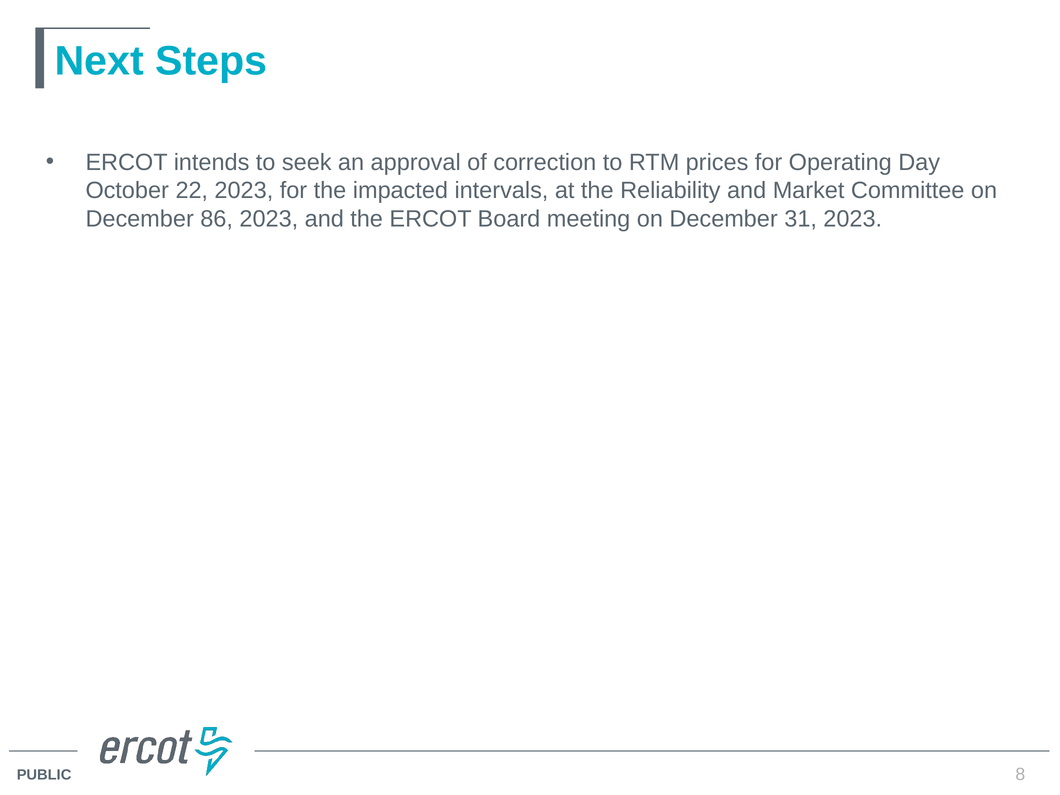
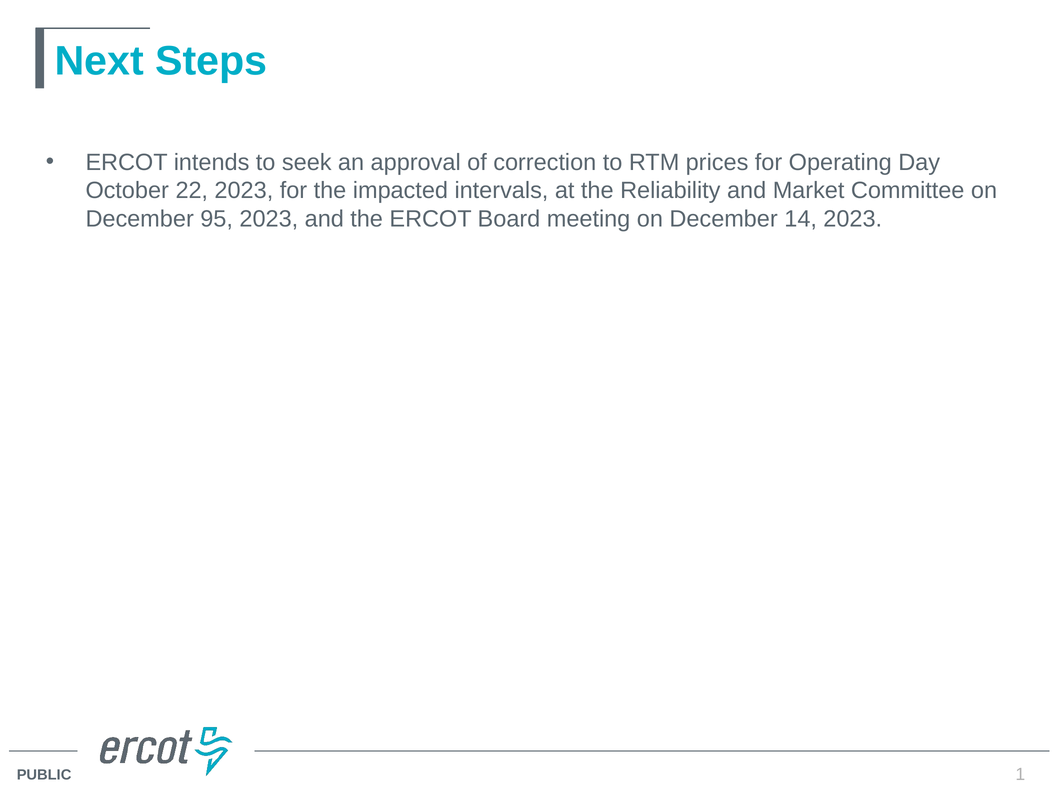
86: 86 -> 95 (217, 219)
31: 31 -> 14 (801, 219)
8: 8 -> 1 (1020, 775)
